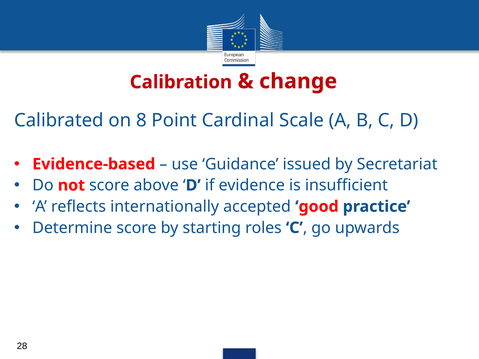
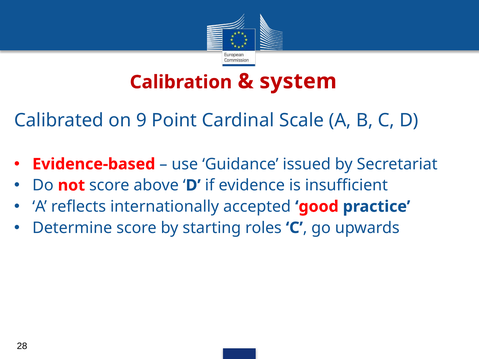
change: change -> system (298, 81)
8: 8 -> 9 (141, 120)
